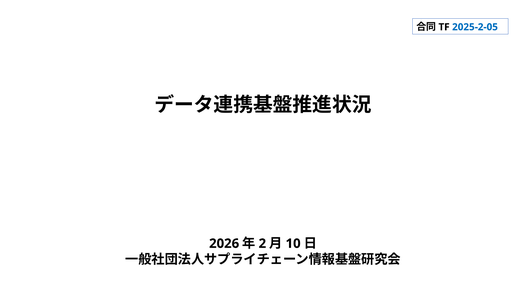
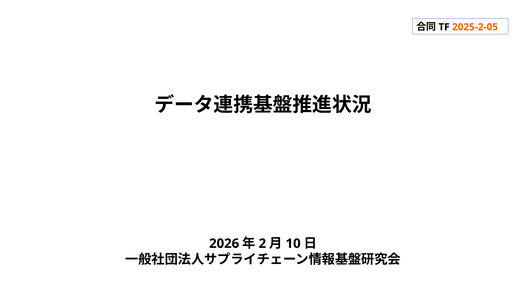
2025-2-05 colour: blue -> orange (475, 27)
